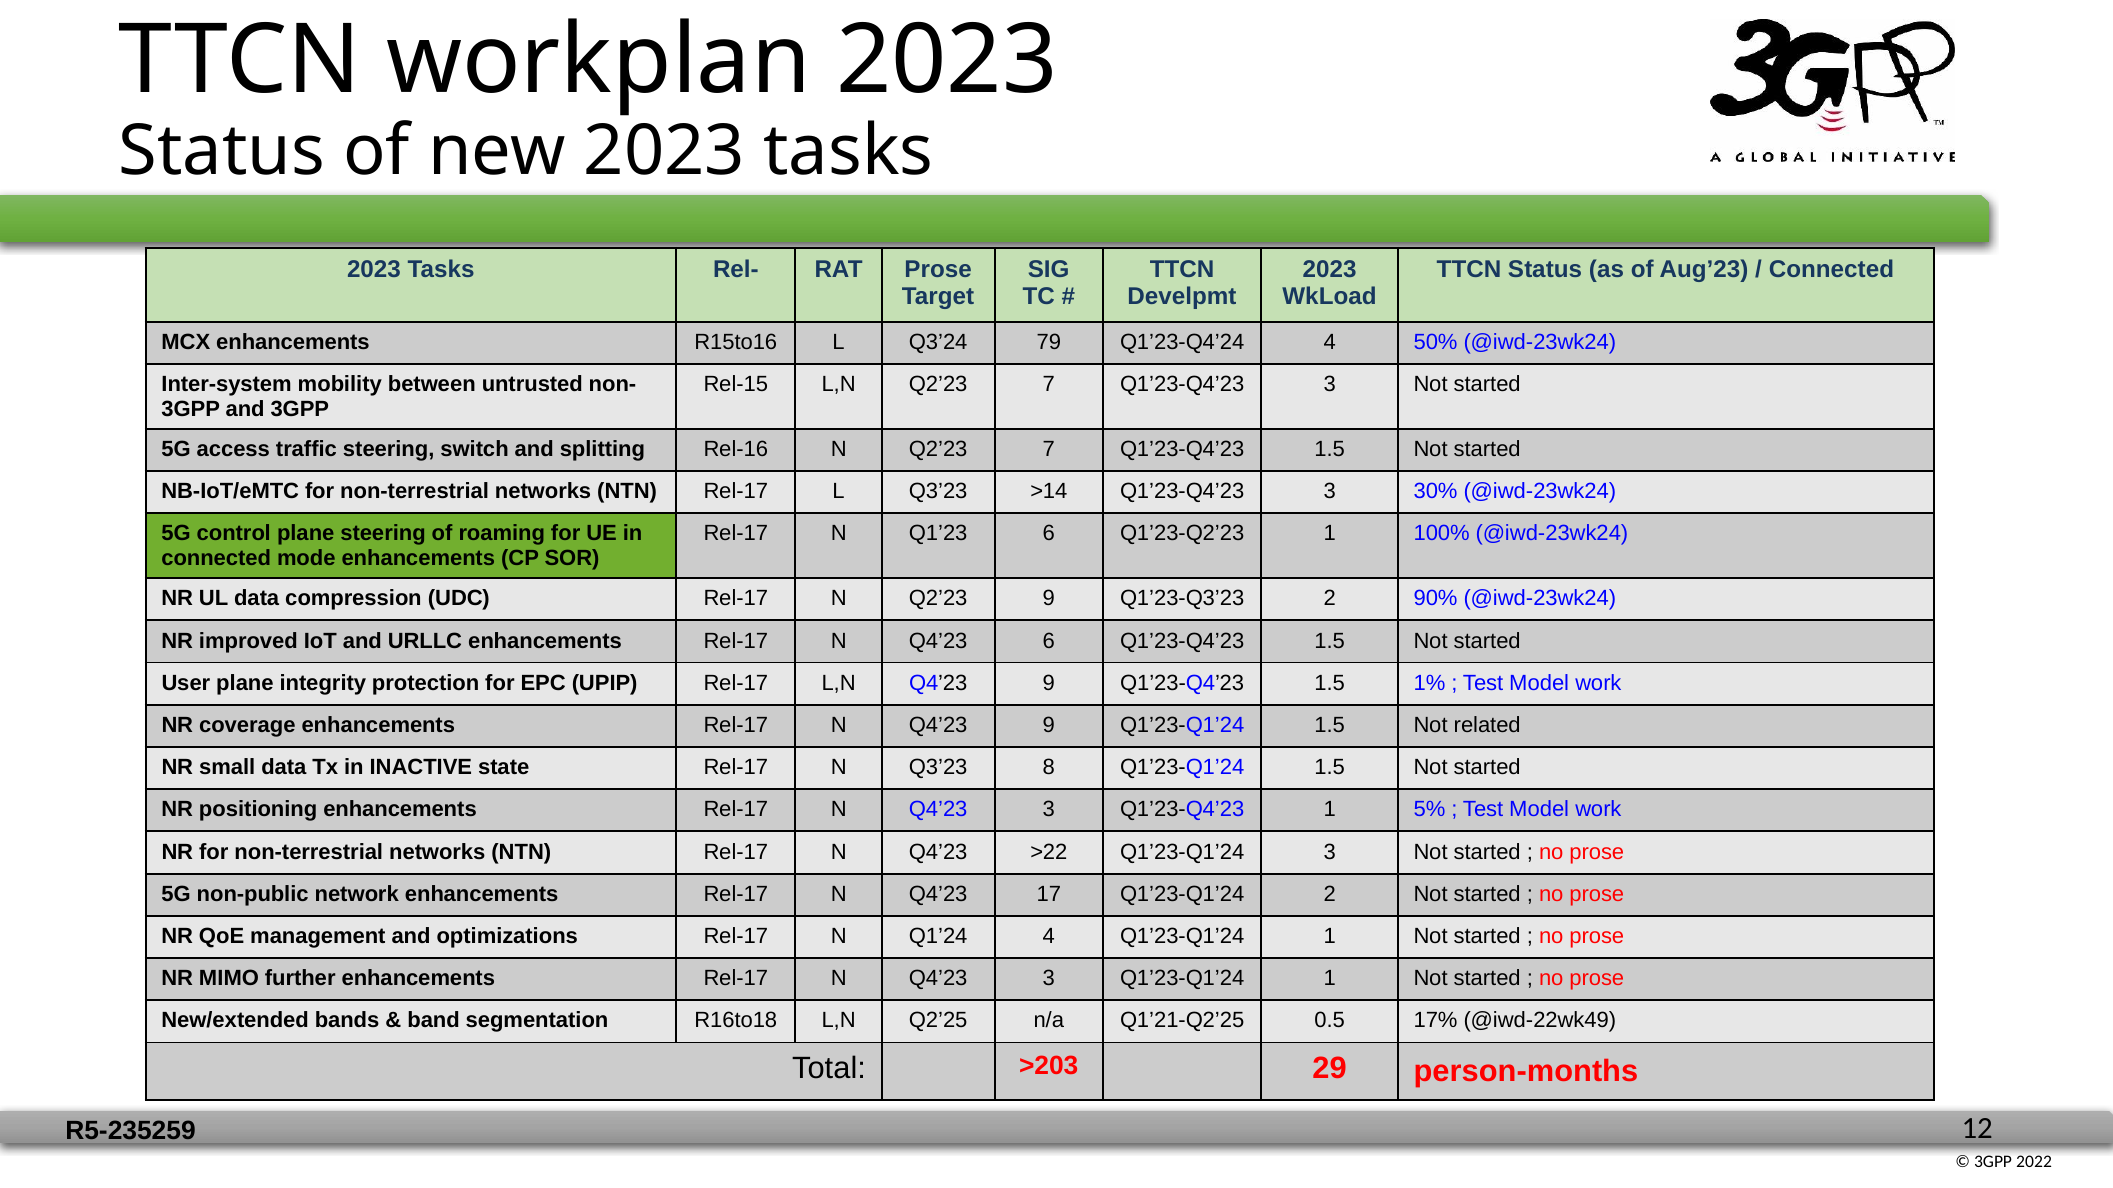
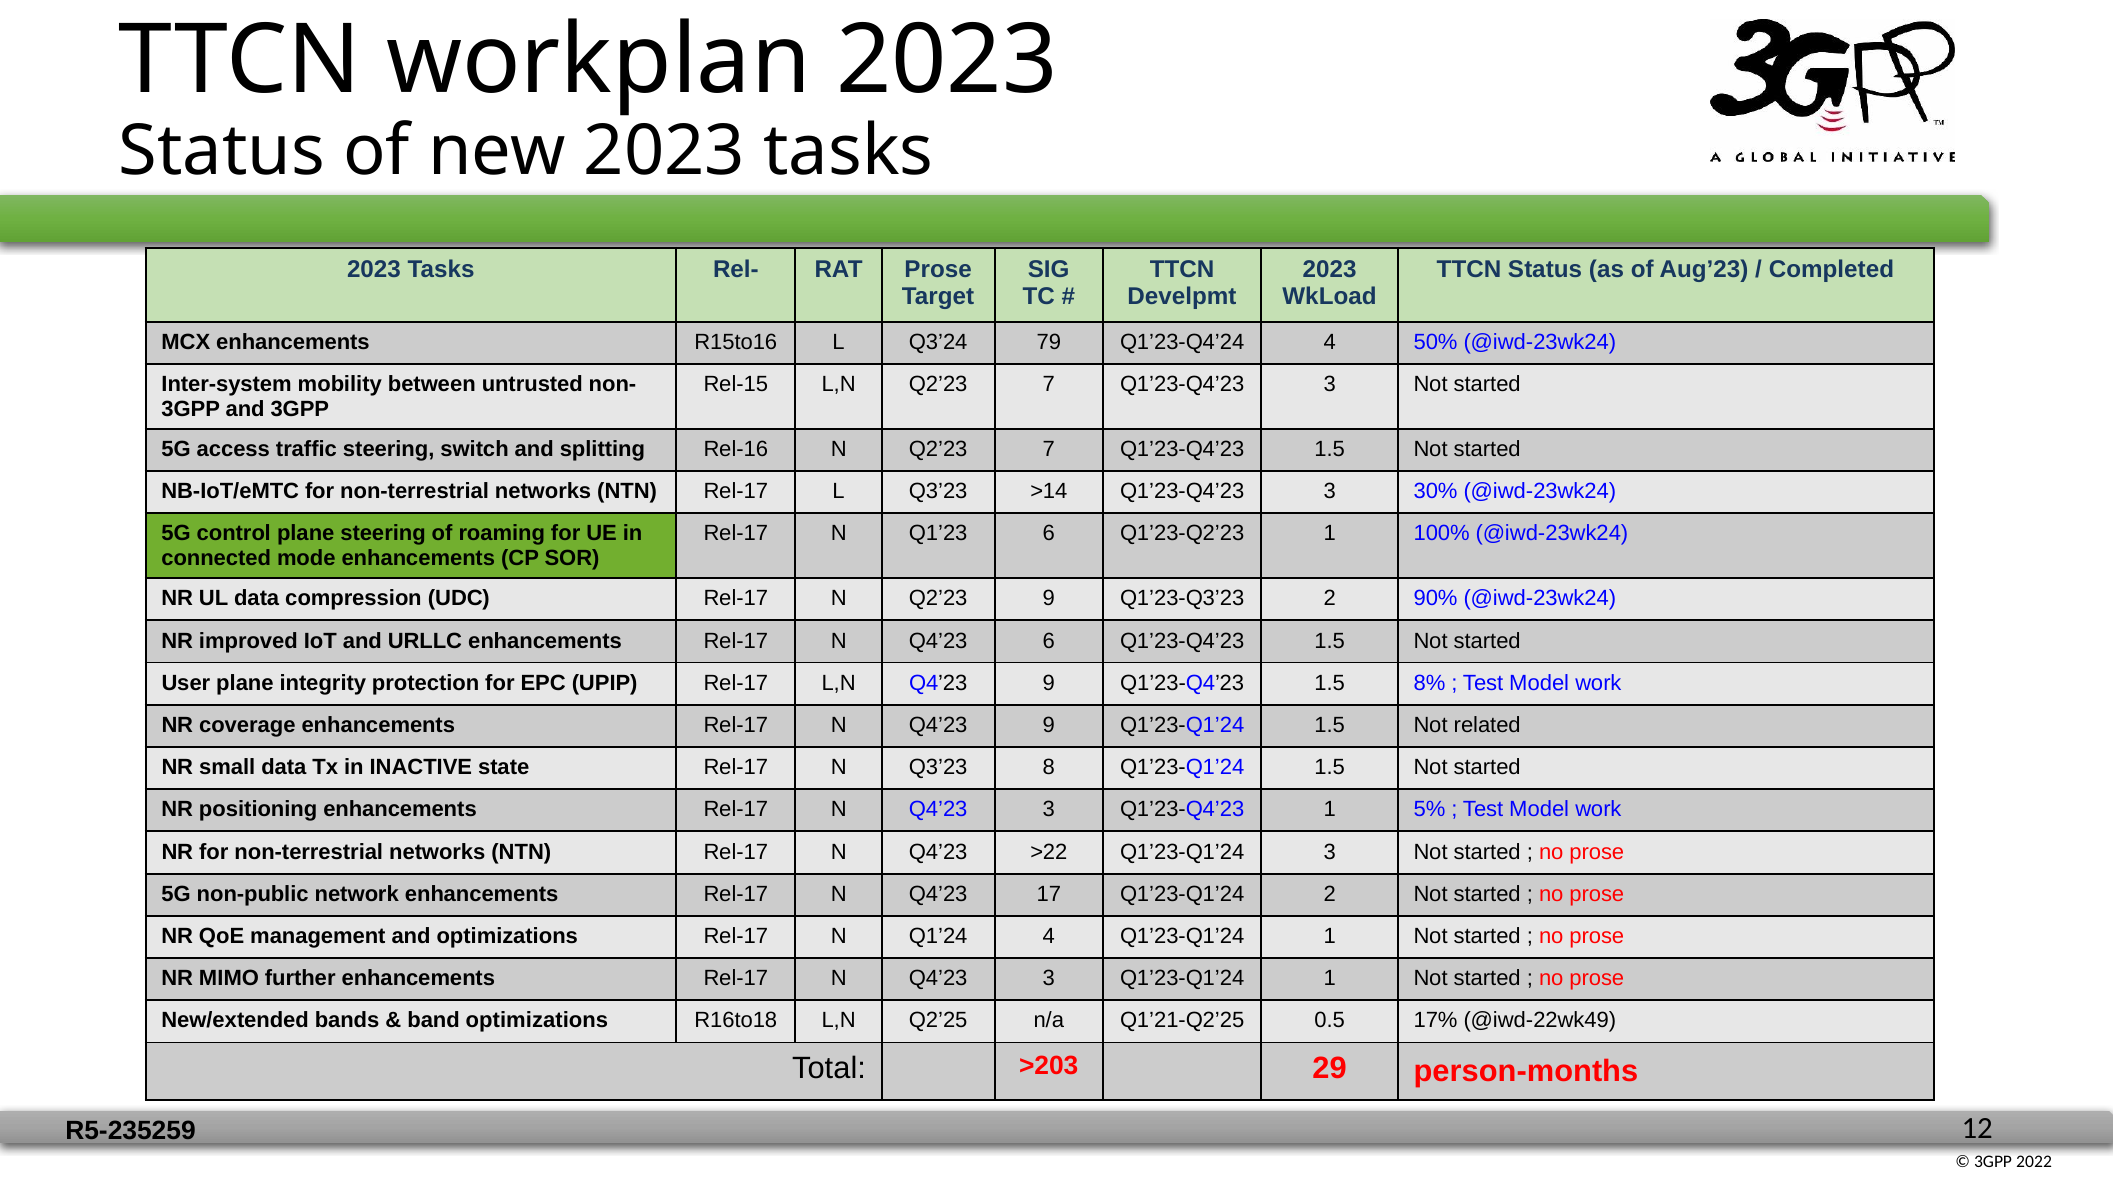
Connected: Connected -> Completed (1831, 270)
1%: 1% -> 8% (1429, 683)
band segmentation: segmentation -> optimizations (537, 1021)
